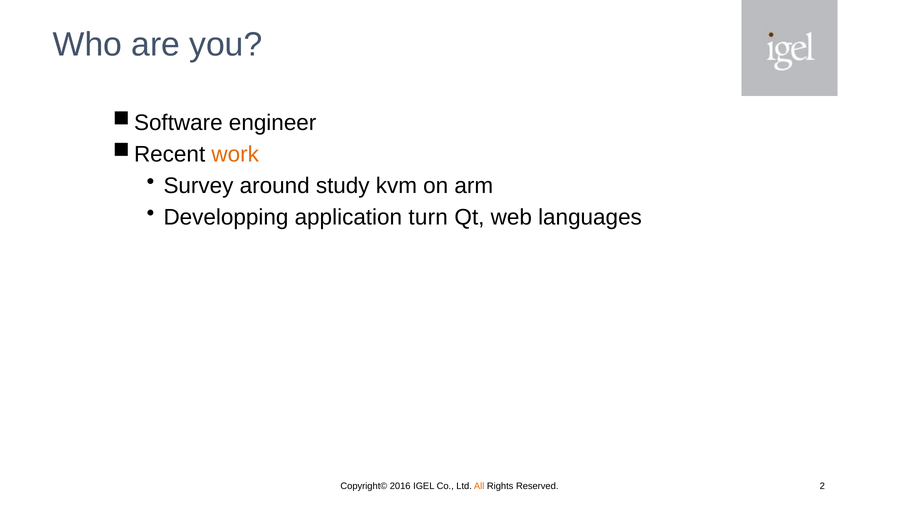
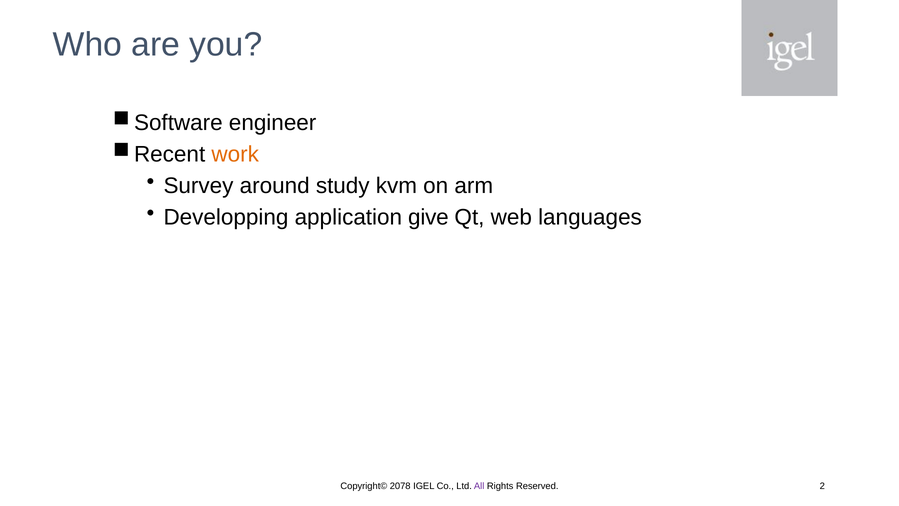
turn: turn -> give (428, 217)
2016: 2016 -> 2078 (400, 486)
All colour: orange -> purple (479, 486)
